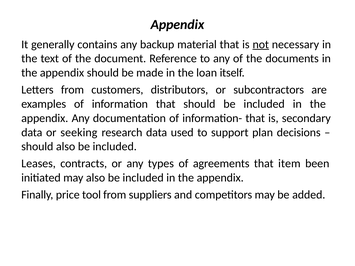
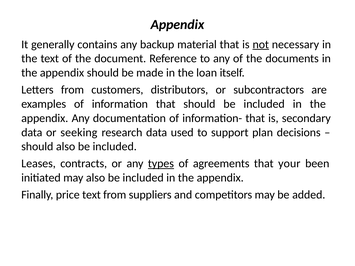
types underline: none -> present (161, 164)
item: item -> your (289, 164)
price tool: tool -> text (92, 195)
